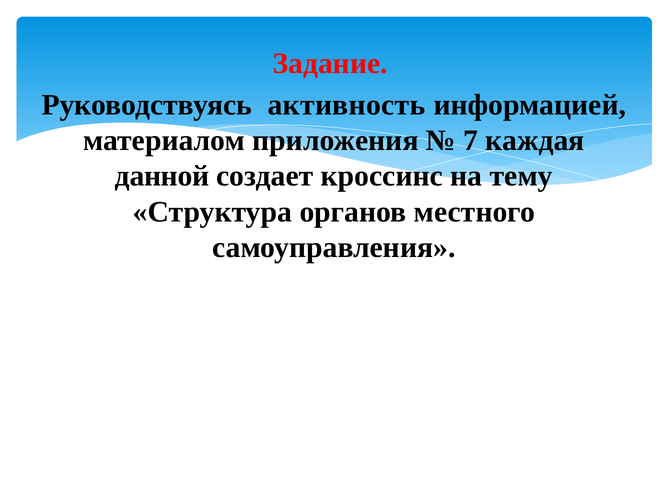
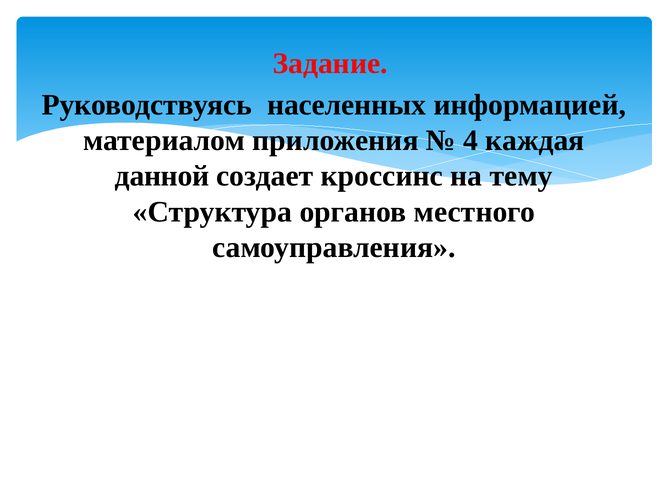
активность: активность -> населенных (347, 105)
7: 7 -> 4 (471, 141)
